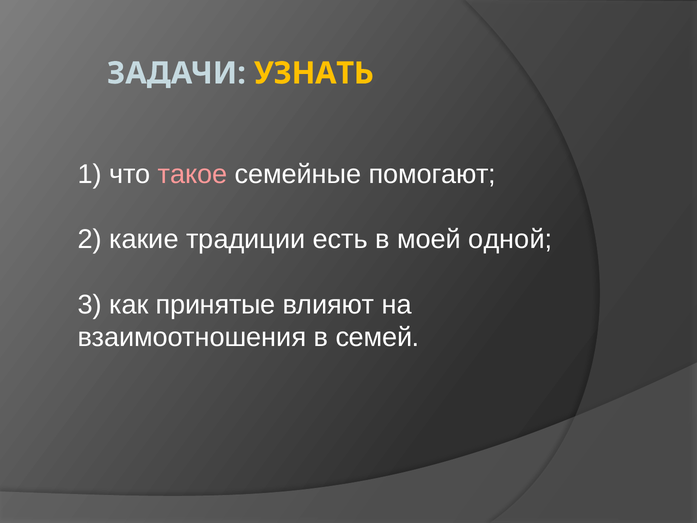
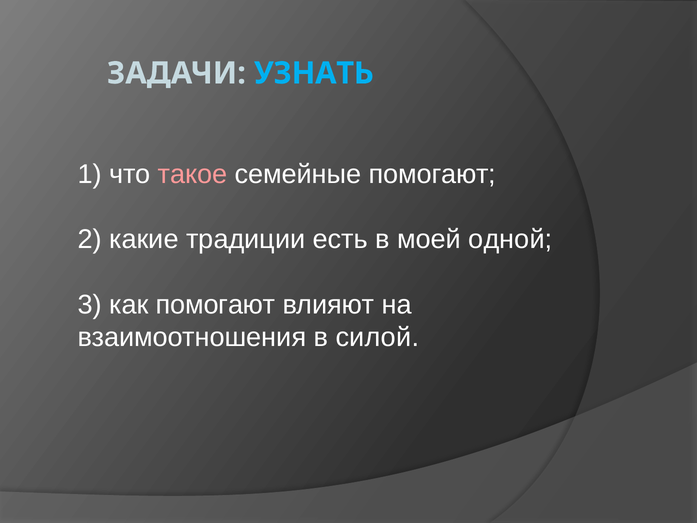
УЗНАТЬ colour: yellow -> light blue (314, 73)
как принятые: принятые -> помогают (216, 304)
семей: семей -> силой (377, 337)
